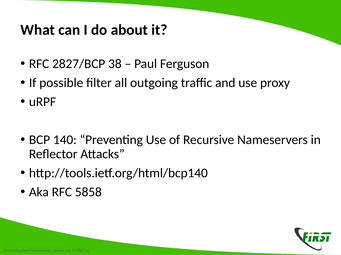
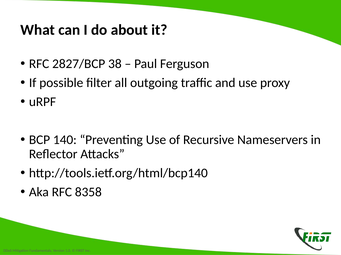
5858: 5858 -> 8358 (88, 193)
